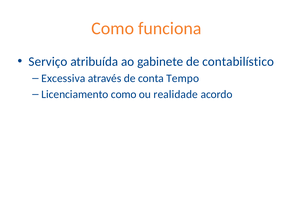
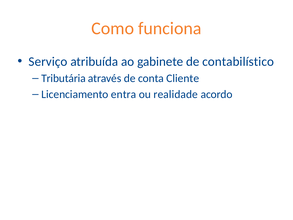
Excessiva: Excessiva -> Tributária (63, 78)
Tempo: Tempo -> Cliente (183, 78)
Licenciamento como: como -> entra (124, 94)
